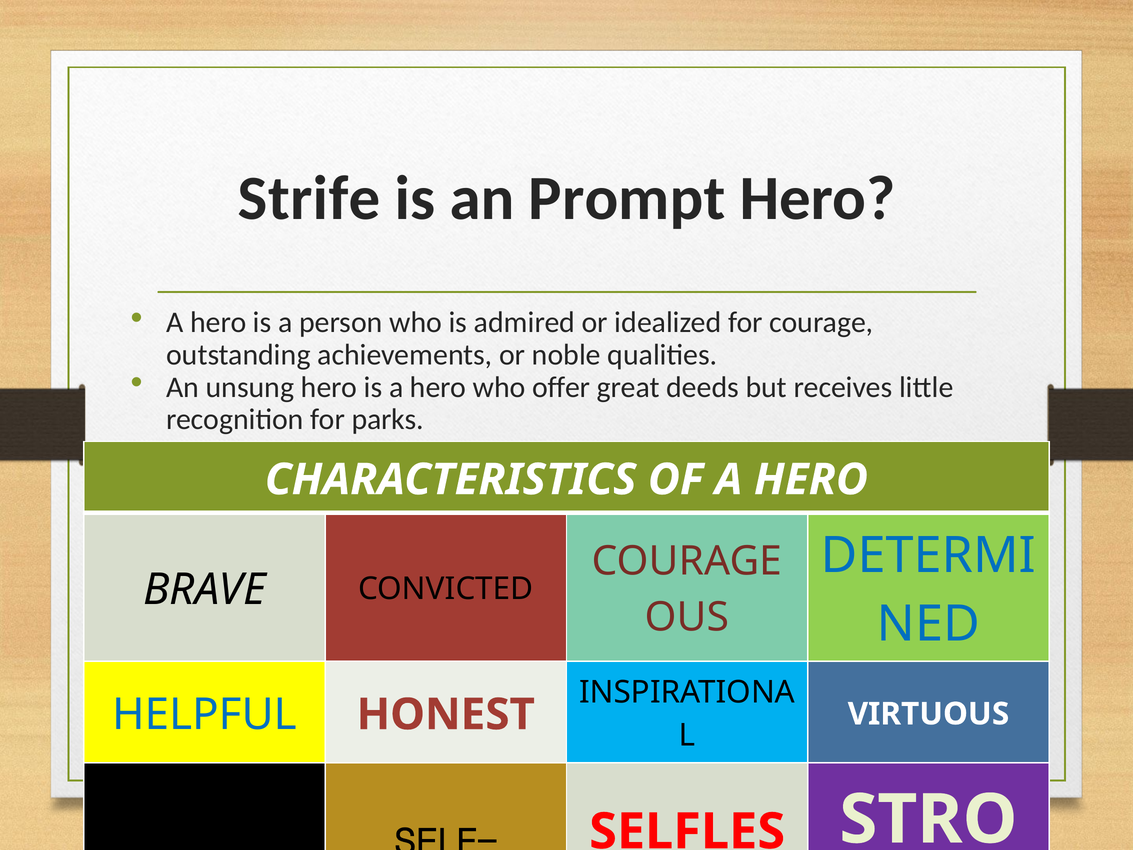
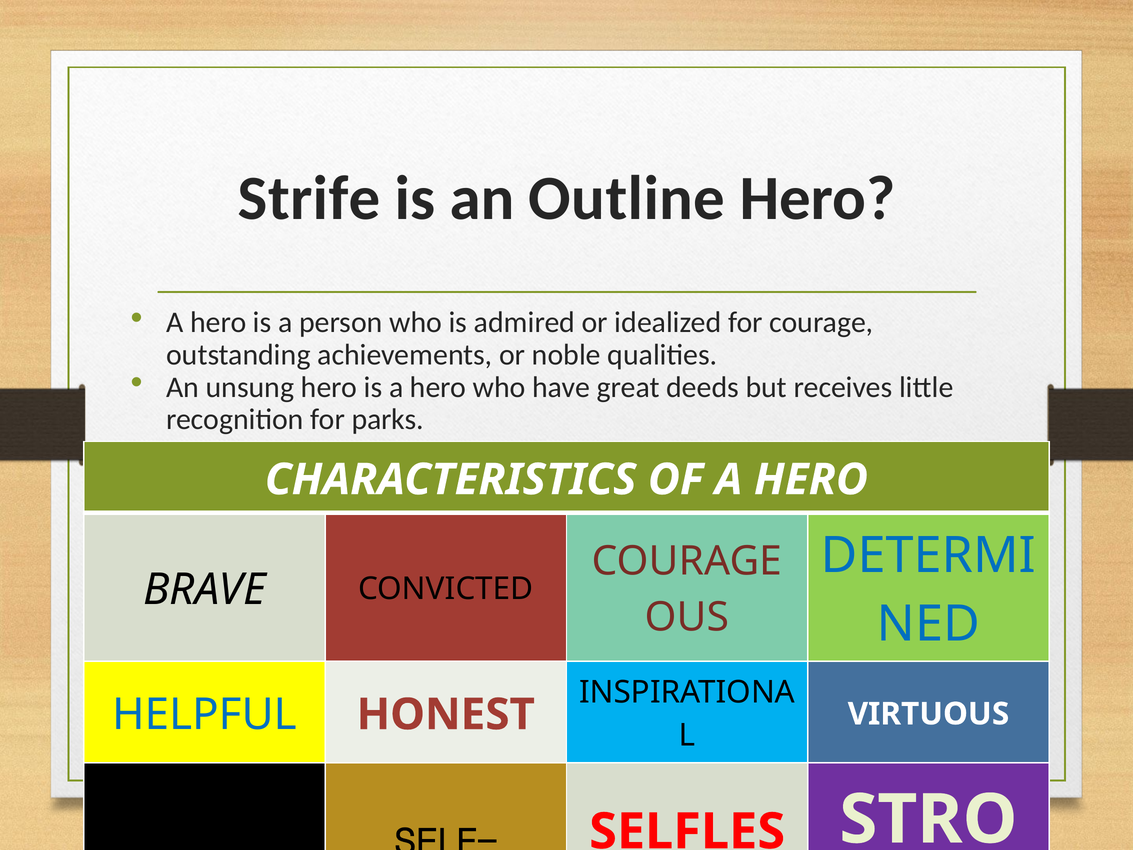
Prompt: Prompt -> Outline (627, 199)
offer: offer -> have (561, 387)
